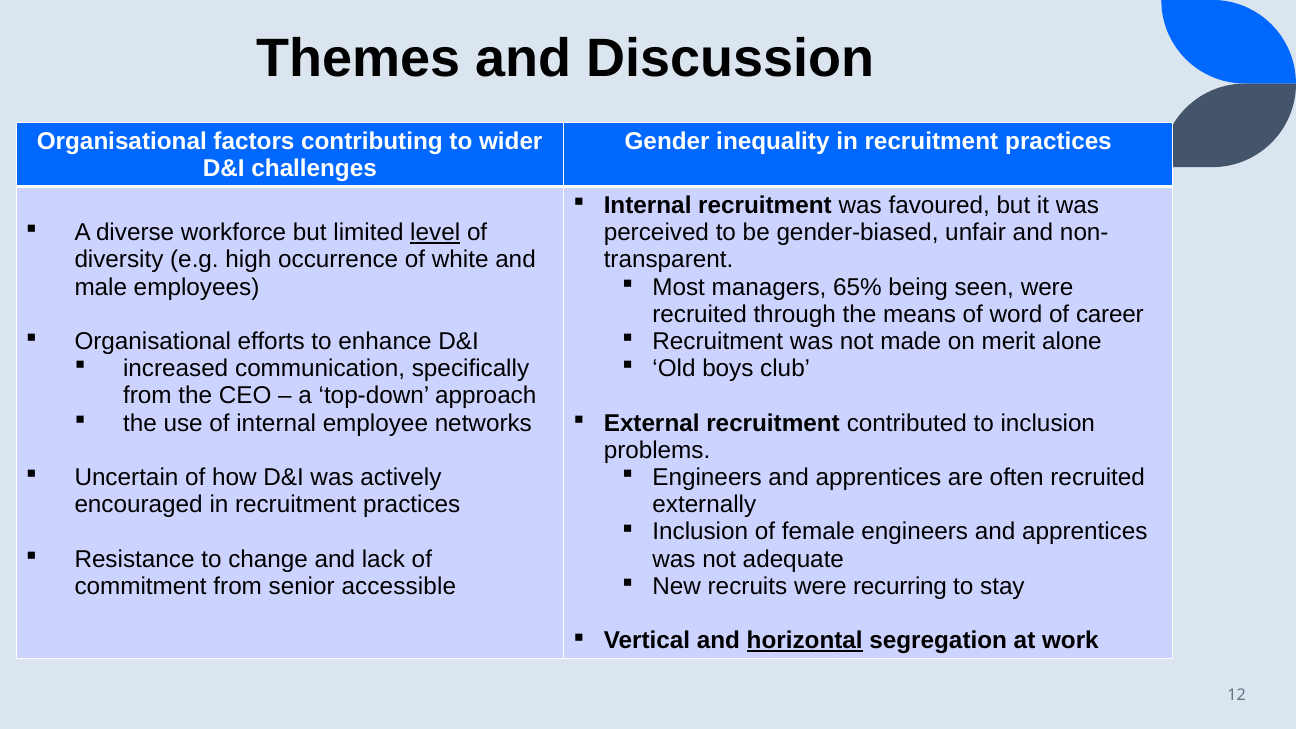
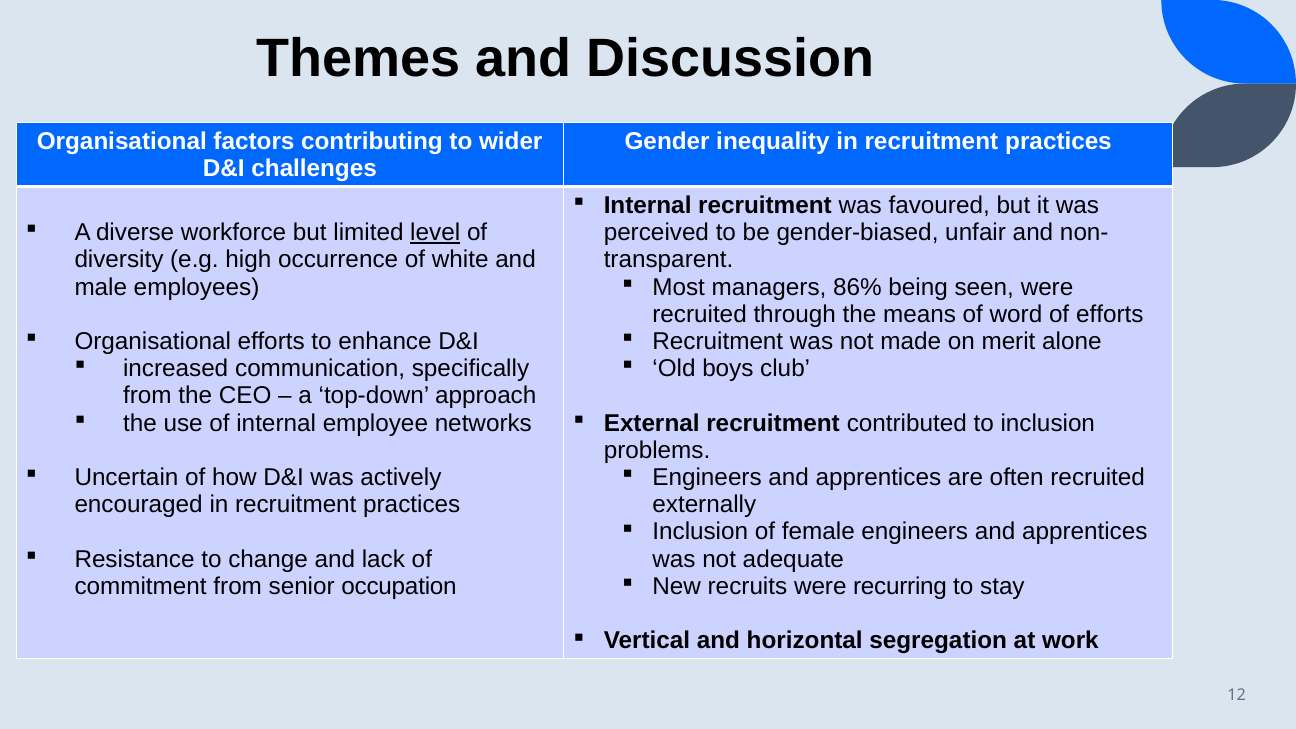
65%: 65% -> 86% (857, 287)
of career: career -> efforts (1110, 314)
accessible: accessible -> occupation (399, 586)
horizontal underline: present -> none (805, 641)
